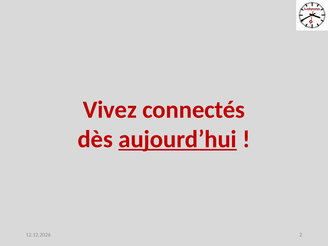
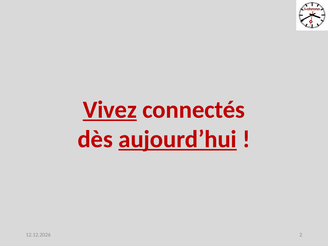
Vivez underline: none -> present (110, 110)
